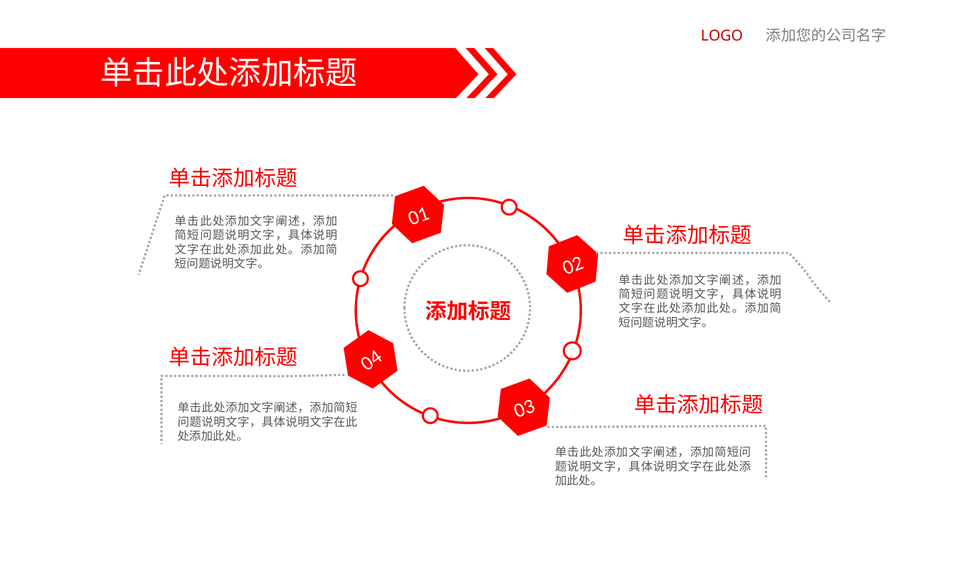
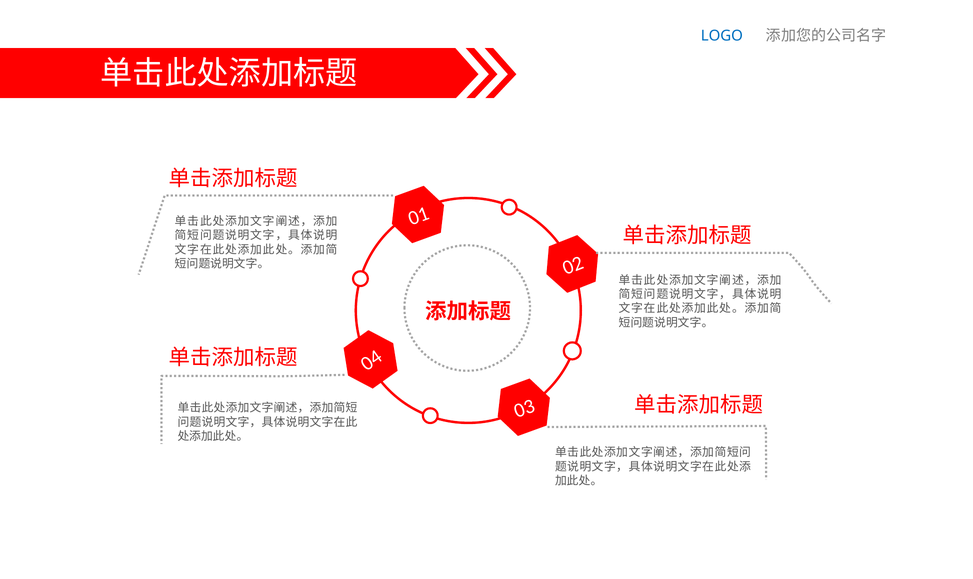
LOGO colour: red -> blue (722, 36)
